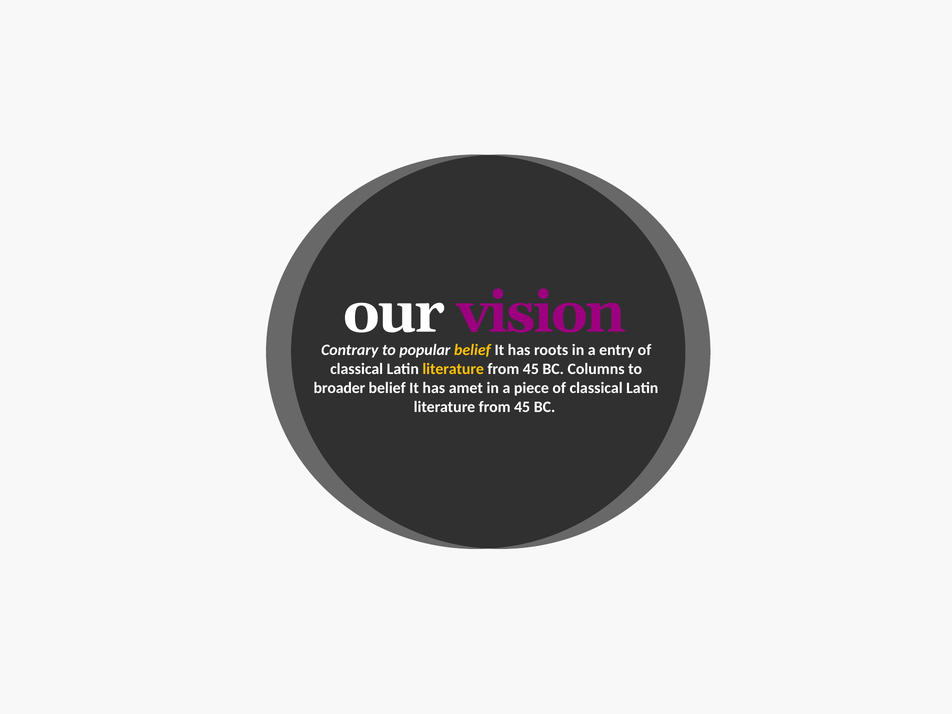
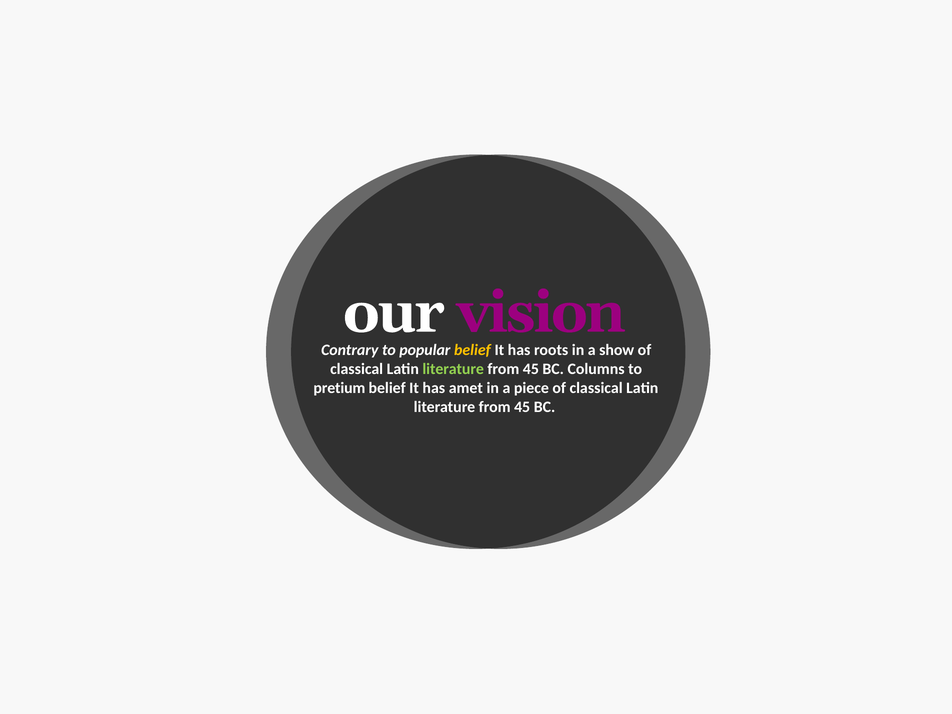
entry: entry -> show (617, 350)
literature colour: yellow -> light green (453, 369)
broader: broader -> pretium (339, 388)
